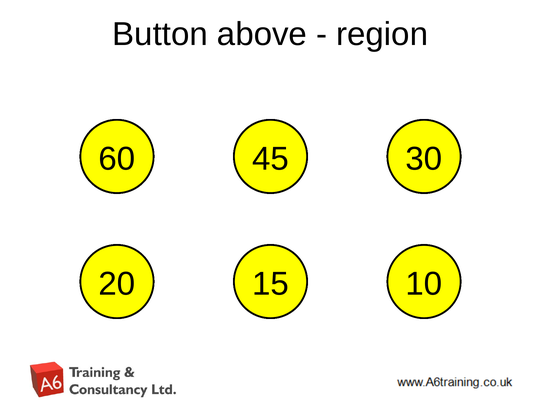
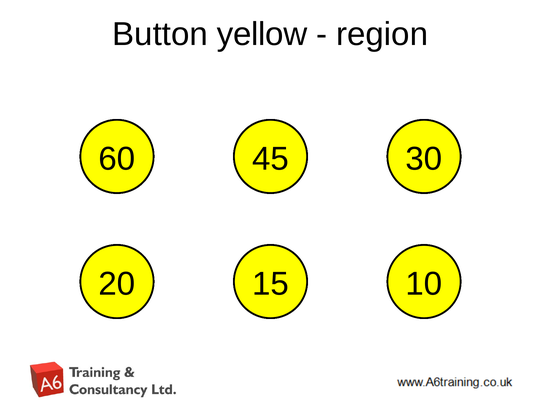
above: above -> yellow (262, 34)
